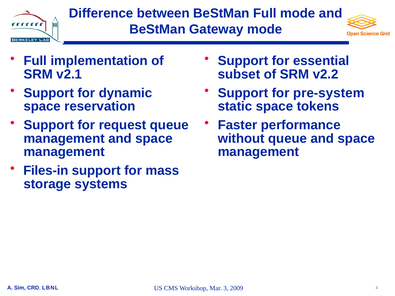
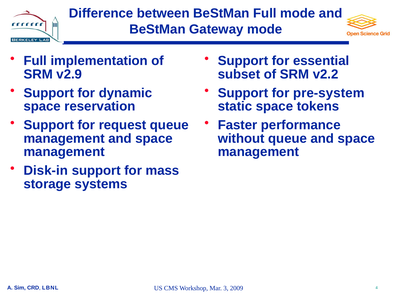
v2.1: v2.1 -> v2.9 (69, 74)
Files-in: Files-in -> Disk-in (46, 171)
